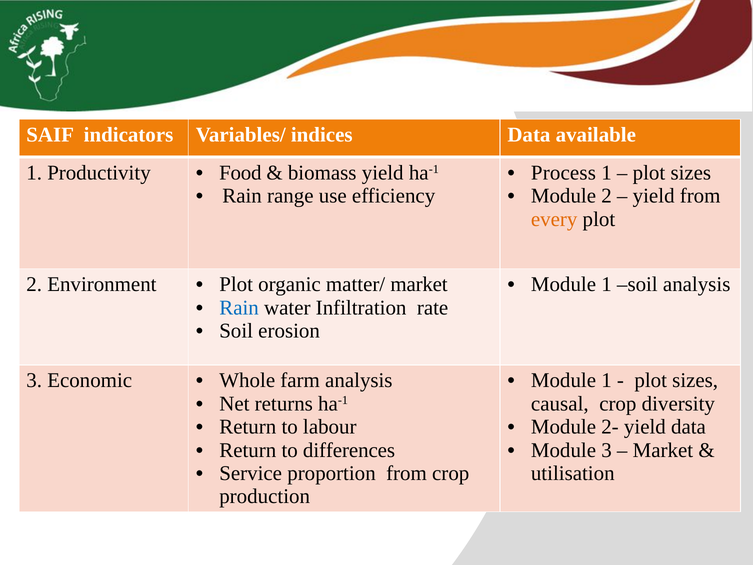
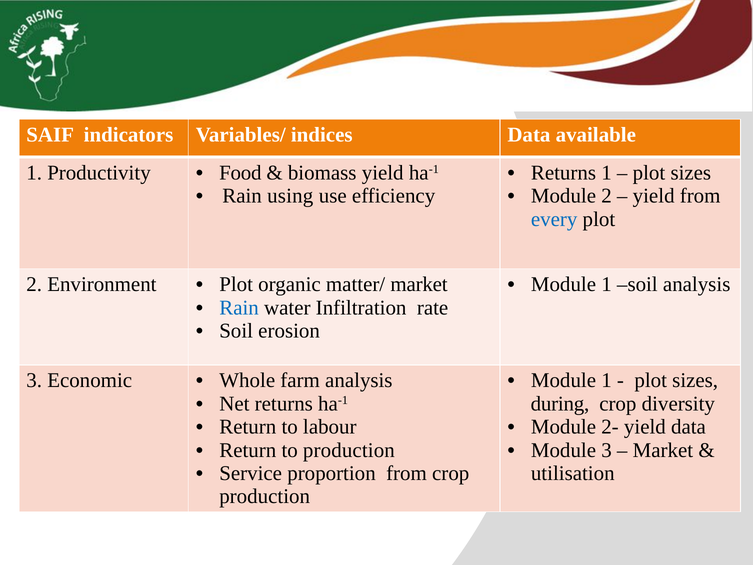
Process: Process -> Returns (564, 173)
range: range -> using (290, 196)
every colour: orange -> blue (554, 219)
causal: causal -> during (560, 403)
to differences: differences -> production (349, 450)
